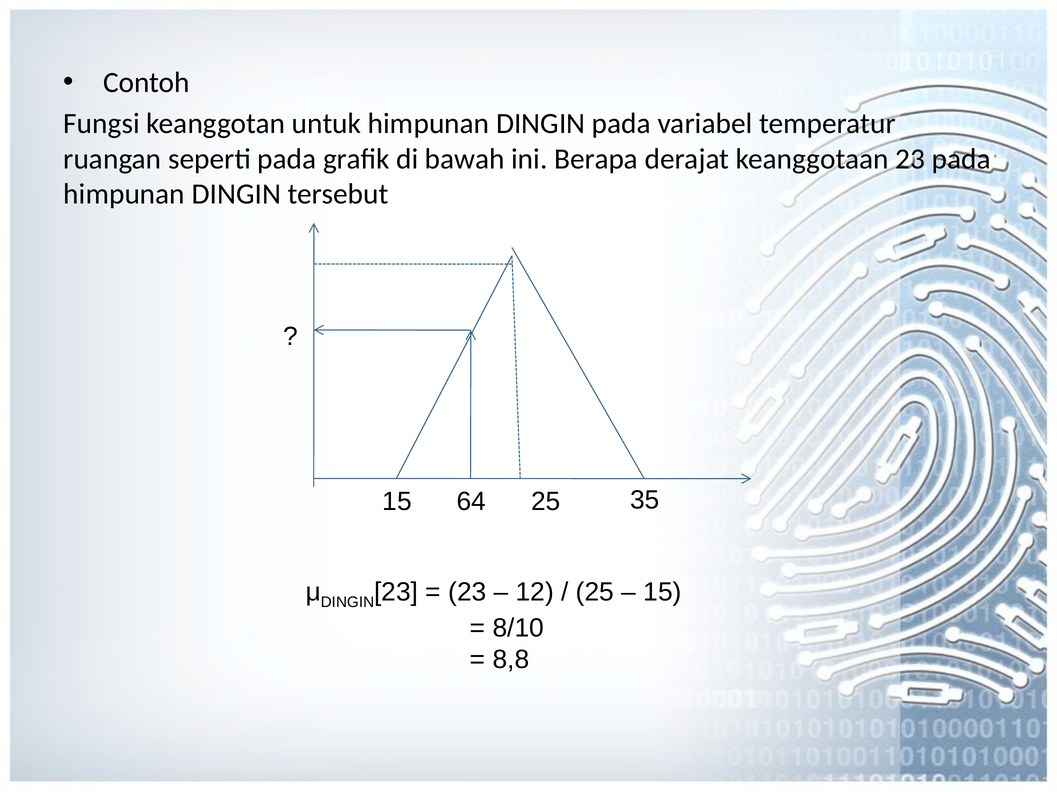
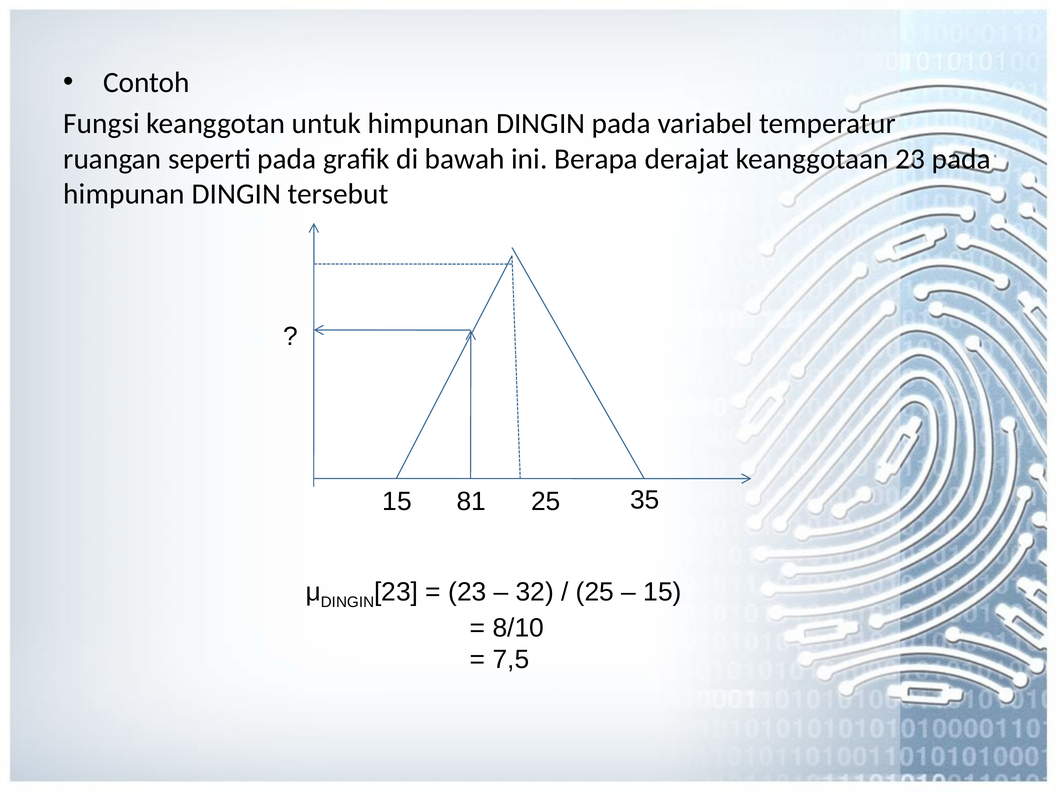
64: 64 -> 81 (471, 502)
12: 12 -> 32 (535, 593)
8,8: 8,8 -> 7,5 (511, 660)
